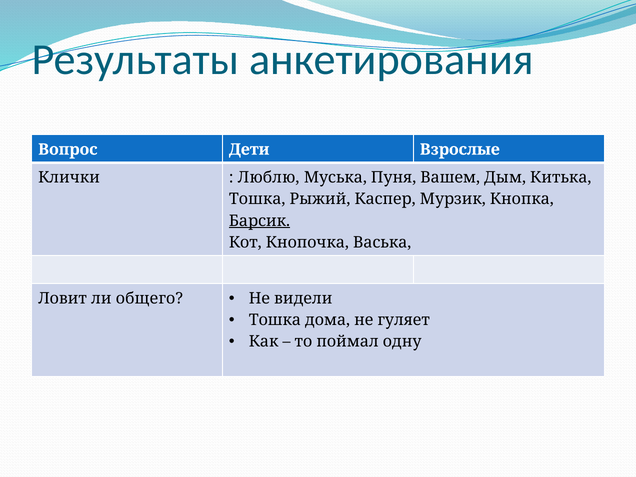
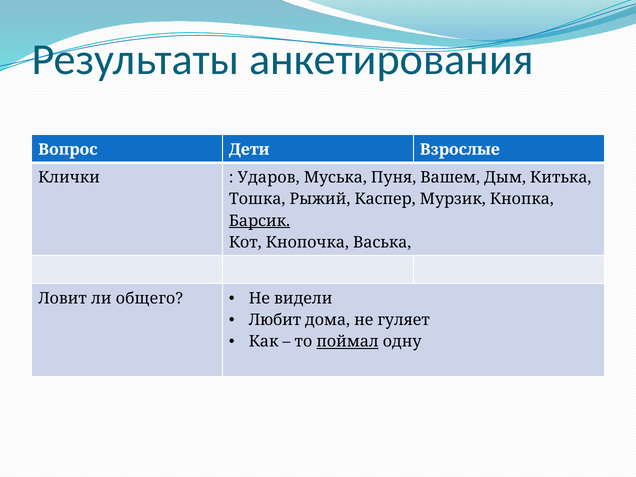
Люблю: Люблю -> Ударов (269, 177)
Тошка: Тошка -> Любит (275, 320)
поймал underline: none -> present (348, 342)
